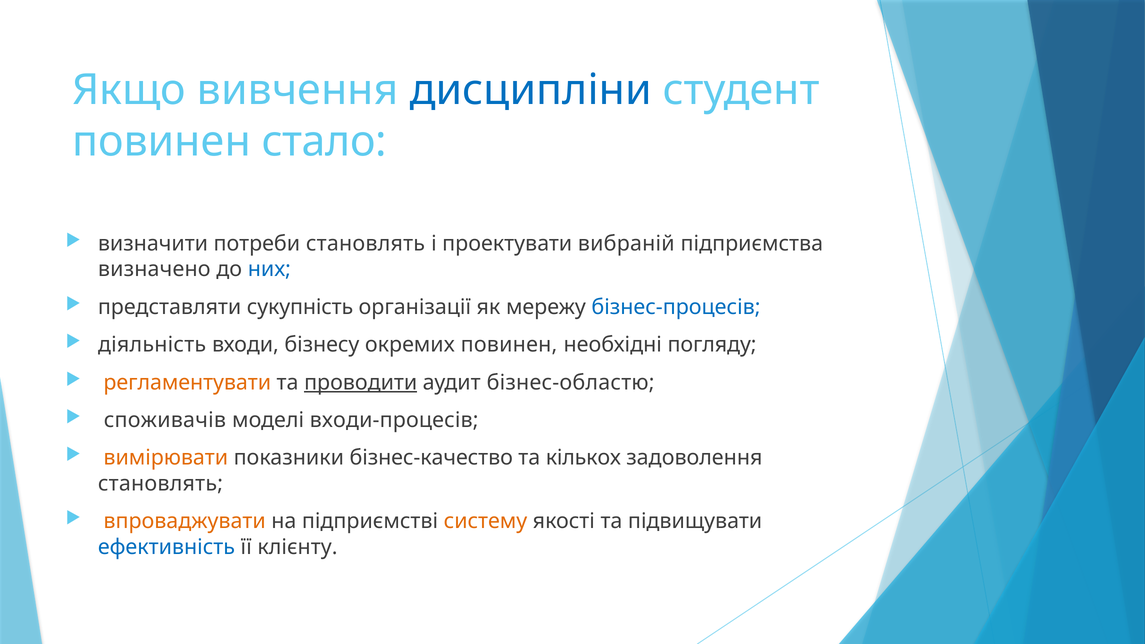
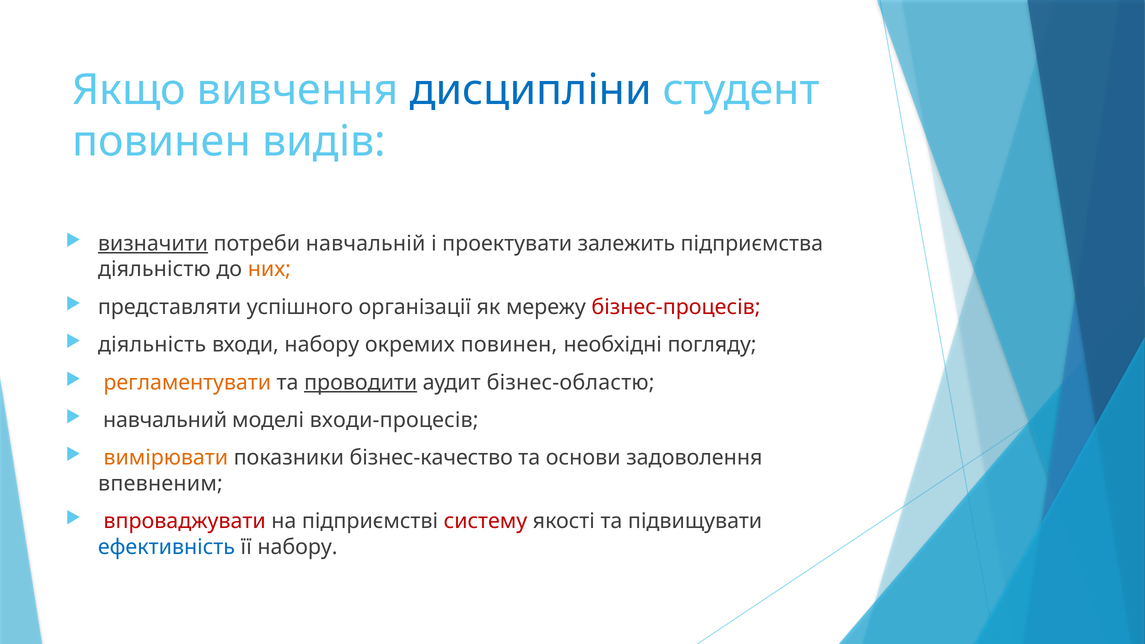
стало: стало -> видів (324, 142)
визначити underline: none -> present (153, 244)
потреби становлять: становлять -> навчальній (366, 244)
вибраній: вибраній -> залежить (626, 244)
визначено: визначено -> діяльністю (154, 269)
них colour: blue -> orange (269, 269)
сукупність: сукупність -> успішного (300, 307)
бізнес-процесів colour: blue -> red (676, 307)
входи бізнесу: бізнесу -> набору (322, 345)
споживачів: споживачів -> навчальний (165, 420)
кількох: кількох -> основи (583, 458)
становлять: становлять -> впевненим (160, 484)
впроваджувати colour: orange -> red (185, 521)
систему colour: orange -> red (485, 521)
її клієнту: клієнту -> набору (297, 547)
